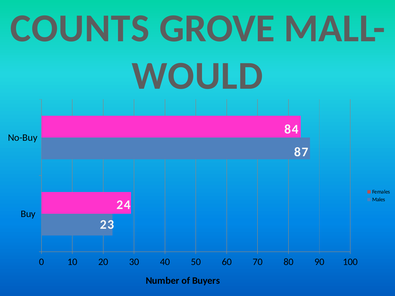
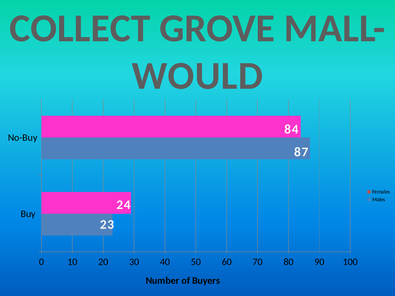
COUNTS: COUNTS -> COLLECT (80, 28)
